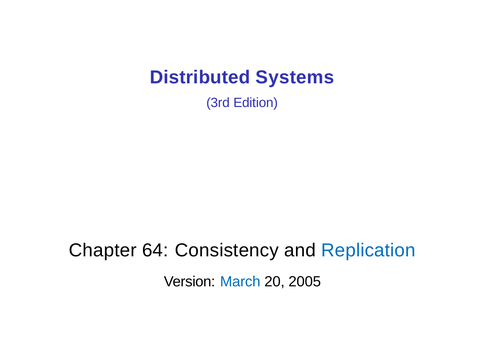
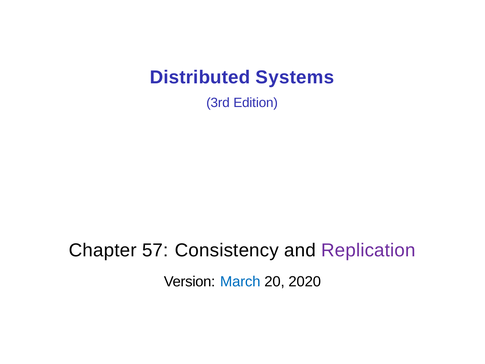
64: 64 -> 57 (155, 250)
Replication colour: blue -> purple (368, 250)
2005: 2005 -> 2020 (305, 282)
